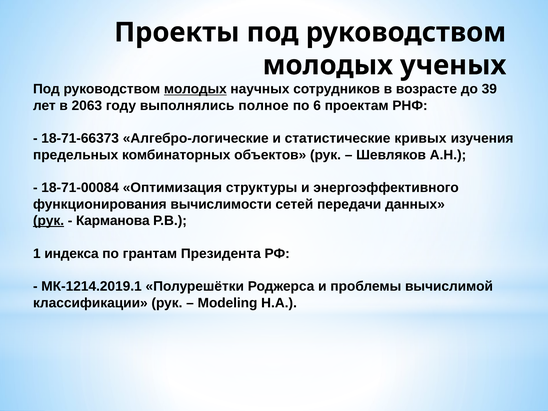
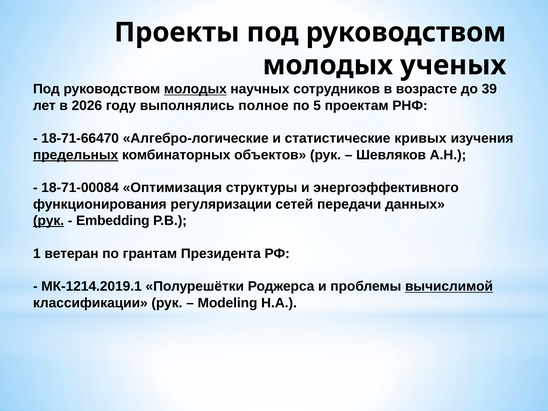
2063: 2063 -> 2026 (87, 106)
6: 6 -> 5 (317, 106)
18-71-66373: 18-71-66373 -> 18-71-66470 (80, 138)
предельных underline: none -> present (76, 155)
вычислимости: вычислимости -> регуляризации (221, 204)
Карманова: Карманова -> Embedding (113, 221)
индекса: индекса -> ветеран (71, 254)
вычислимой underline: none -> present (449, 286)
